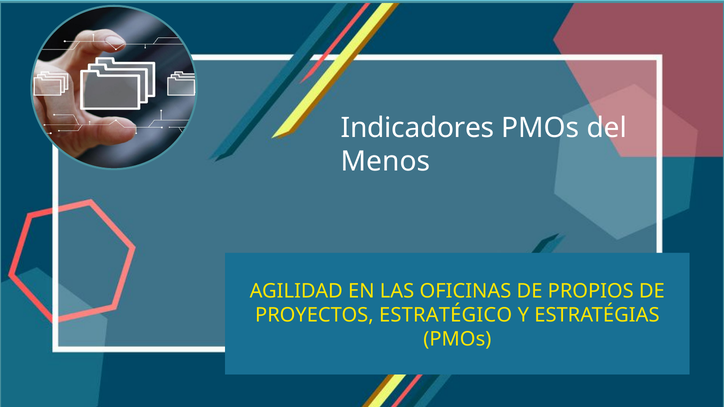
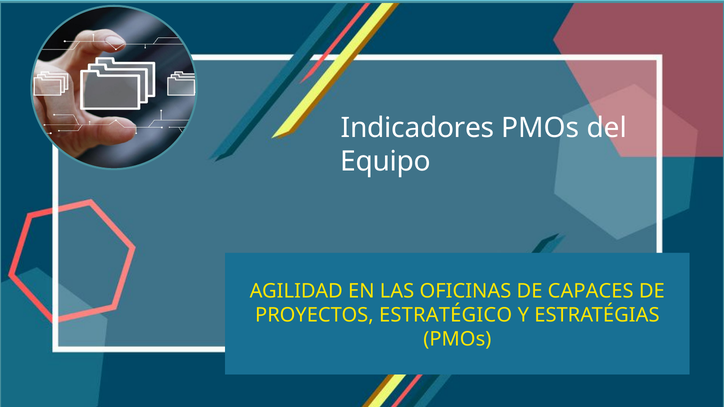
Menos: Menos -> Equipo (385, 162)
PROPIOS: PROPIOS -> CAPACES (591, 291)
